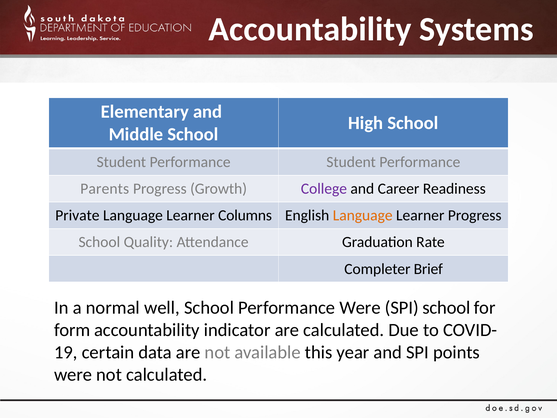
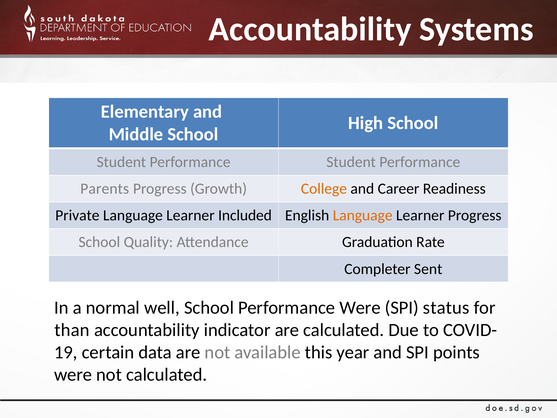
College colour: purple -> orange (324, 189)
Columns: Columns -> Included (245, 215)
Brief: Brief -> Sent (428, 269)
SPI school: school -> status (446, 308)
form: form -> than (72, 330)
